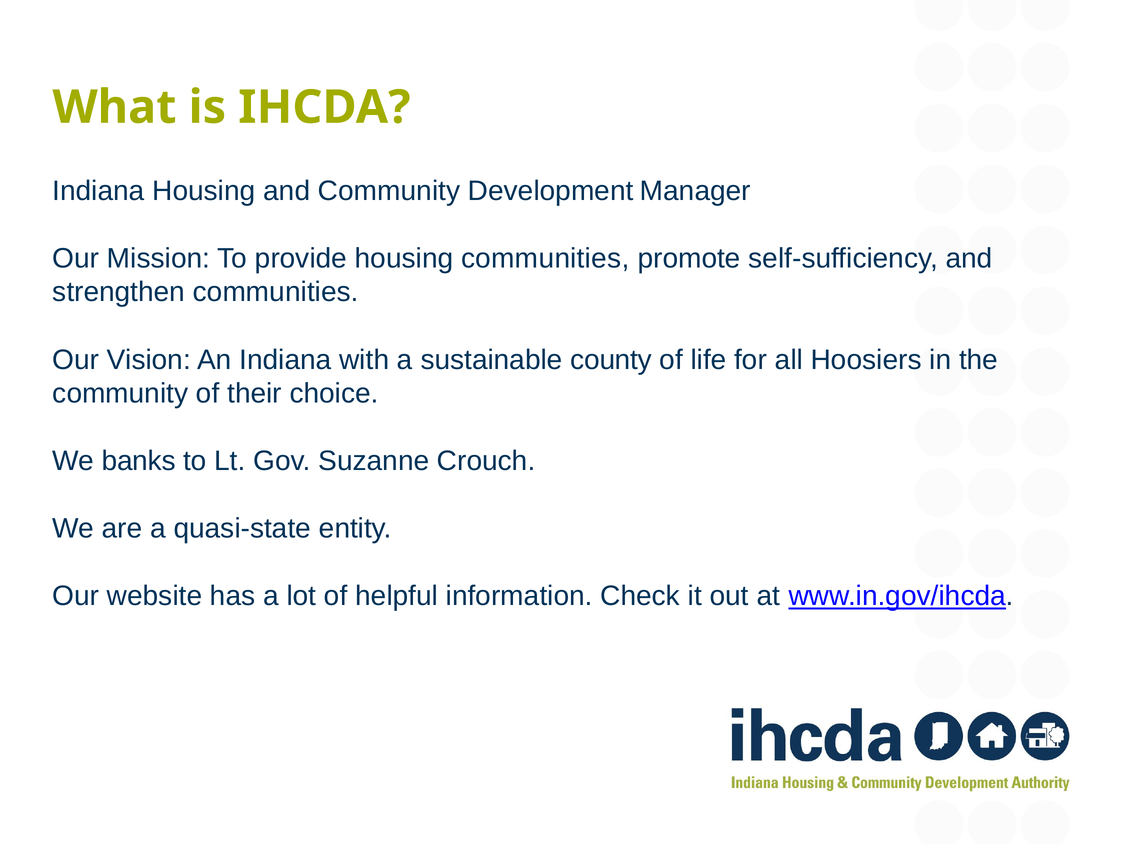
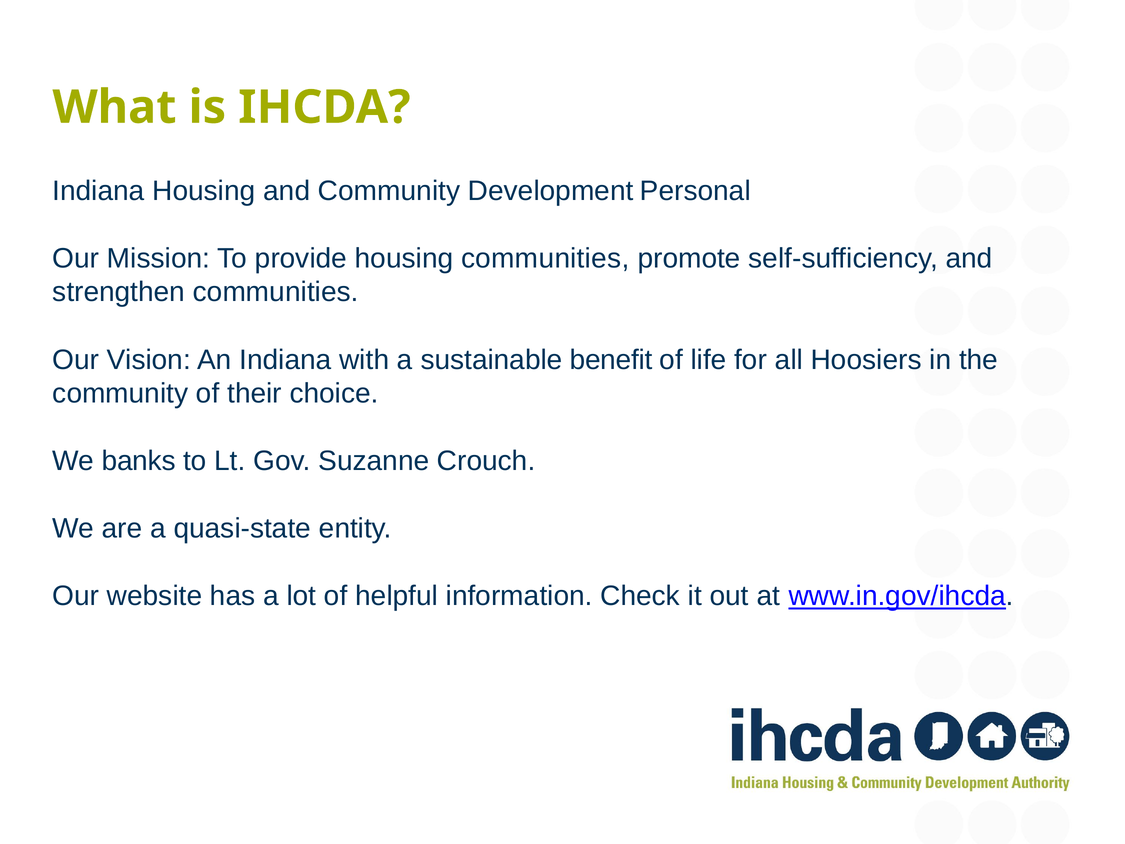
Manager: Manager -> Personal (695, 191)
county: county -> benefit (611, 360)
